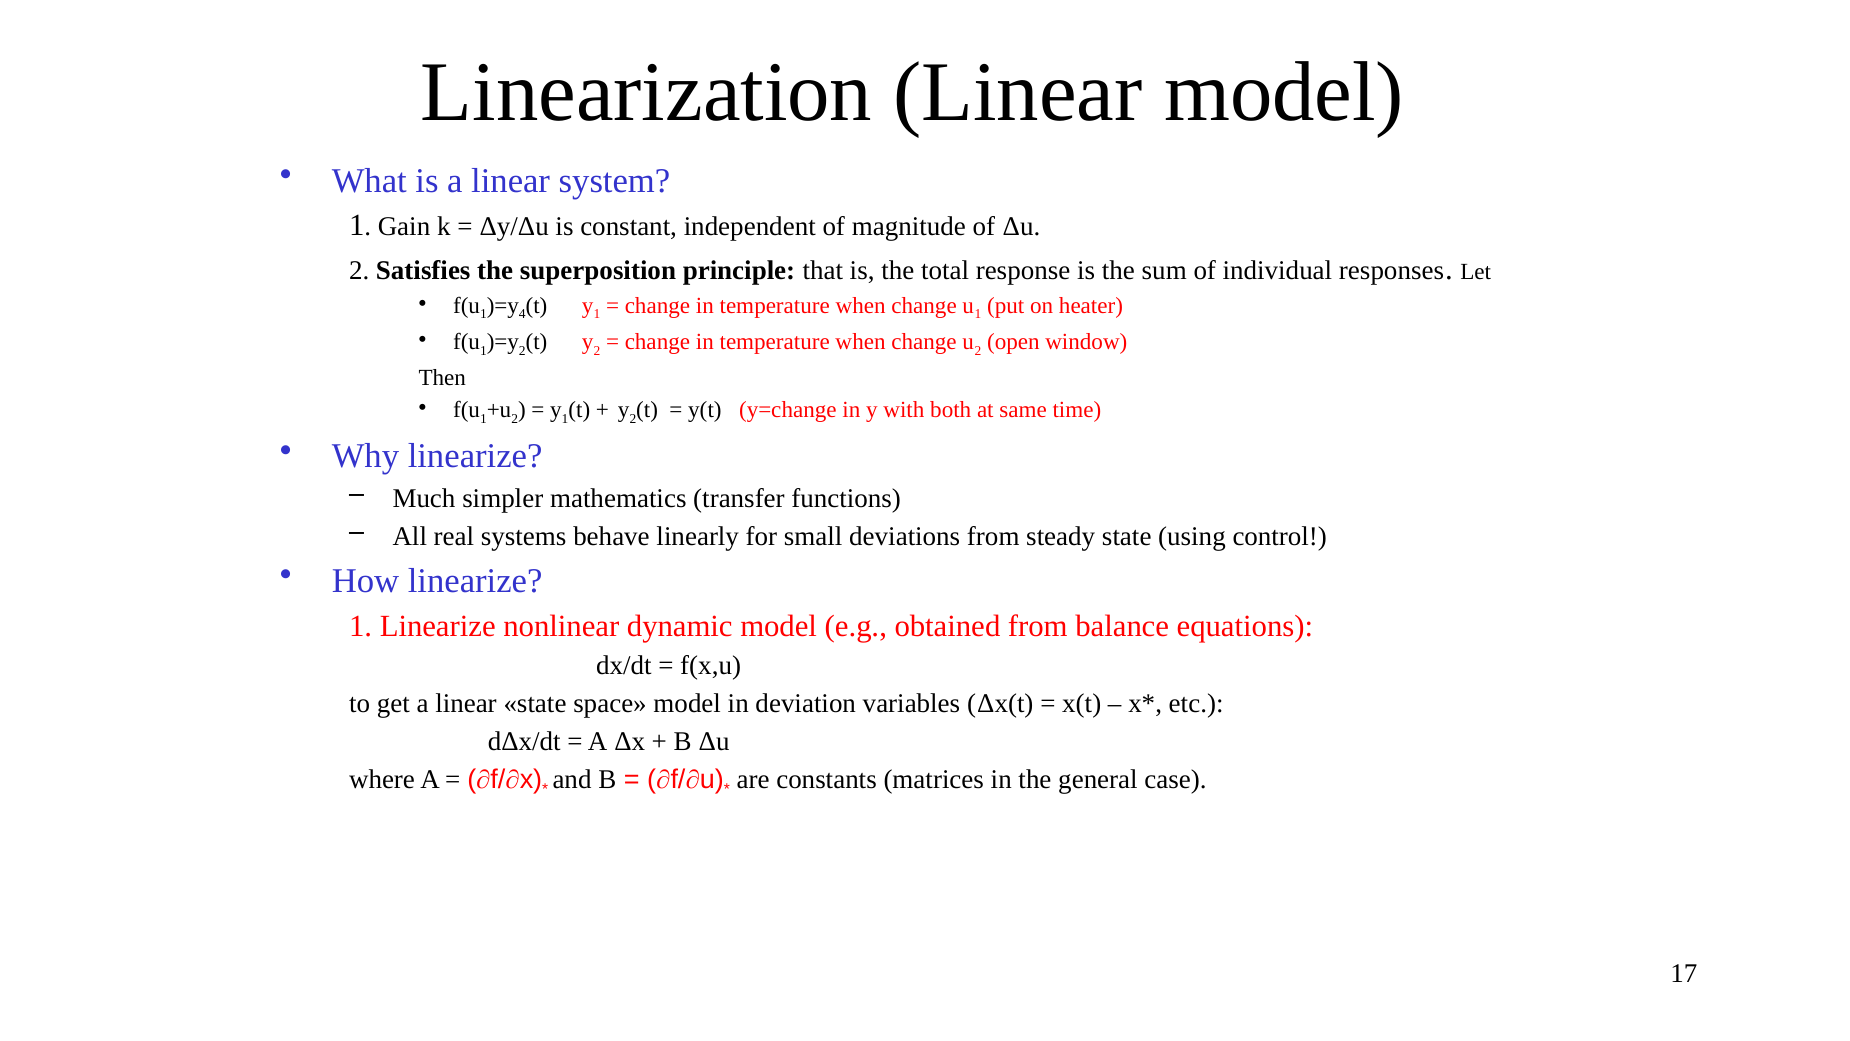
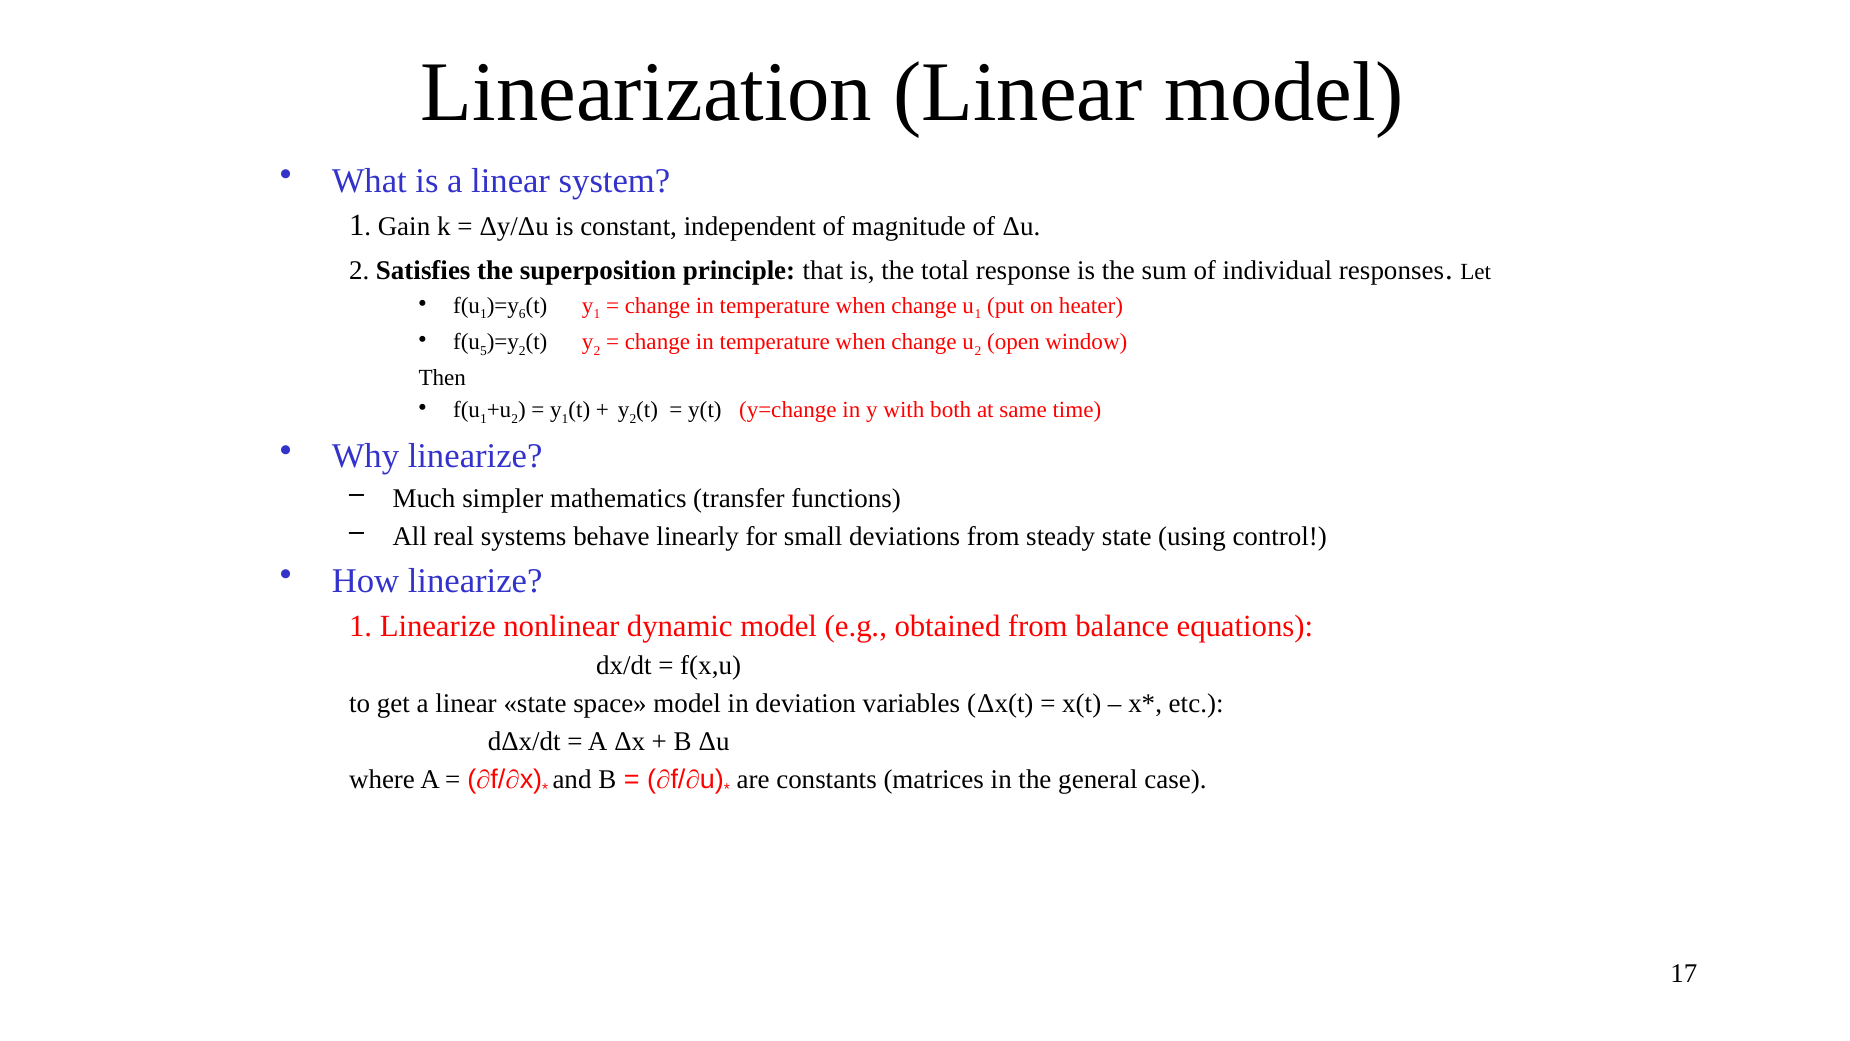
4: 4 -> 6 (522, 314)
1: 1 -> 5 (483, 350)
